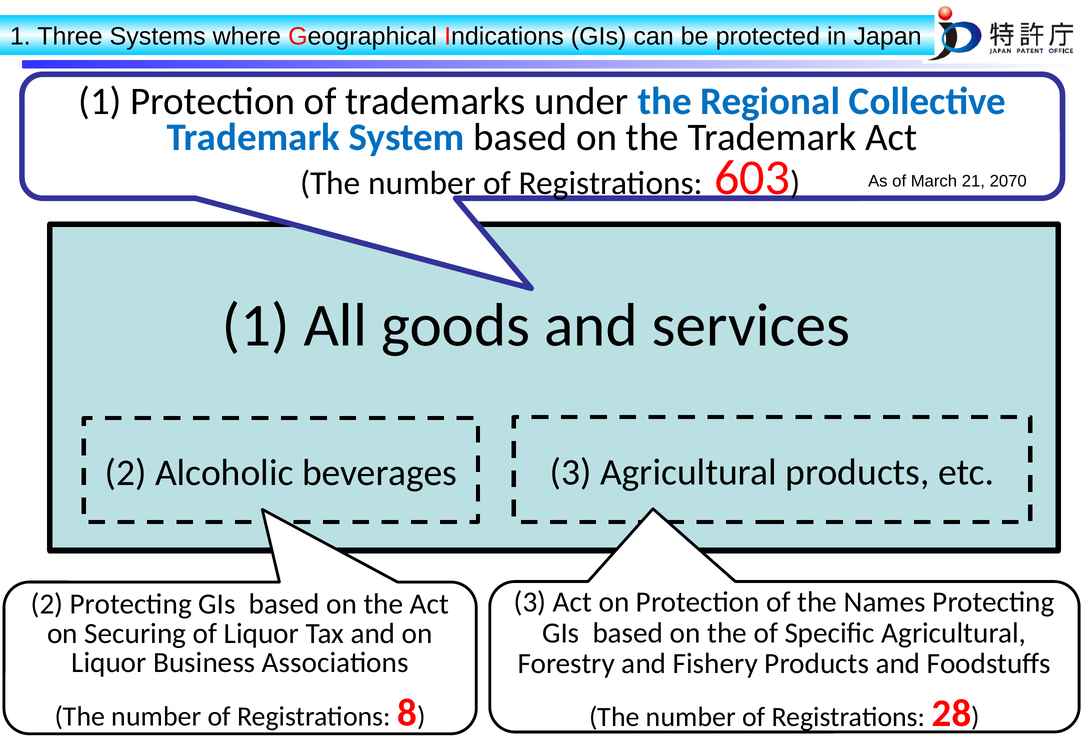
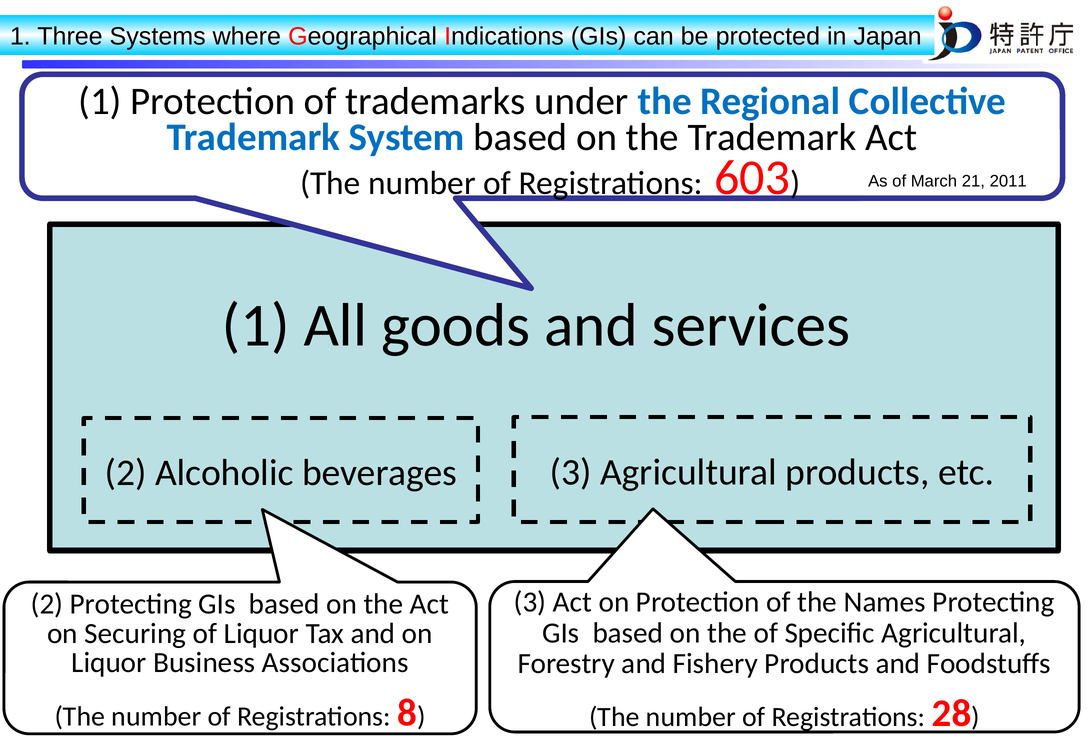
2070: 2070 -> 2011 (1008, 181)
